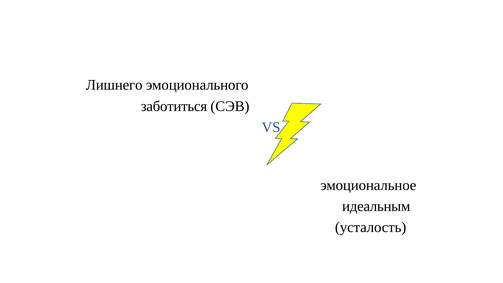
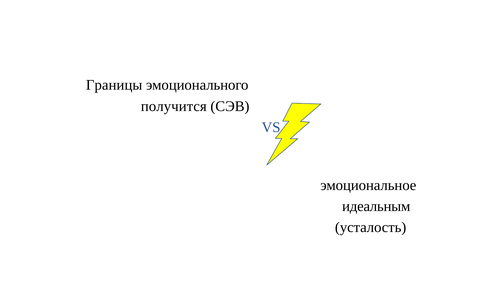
Лишнего: Лишнего -> Границы (114, 85)
заботиться: заботиться -> получится (174, 106)
